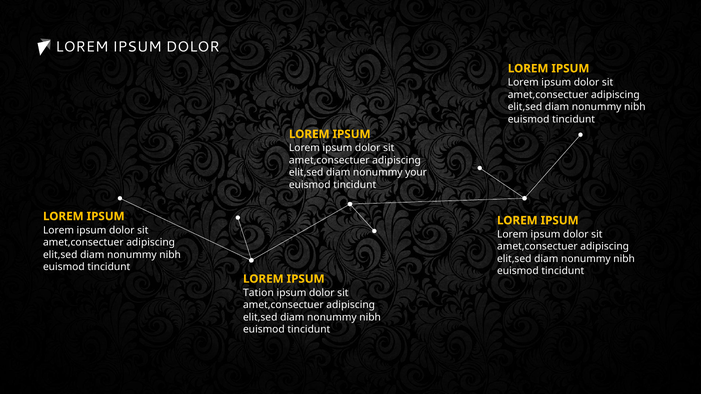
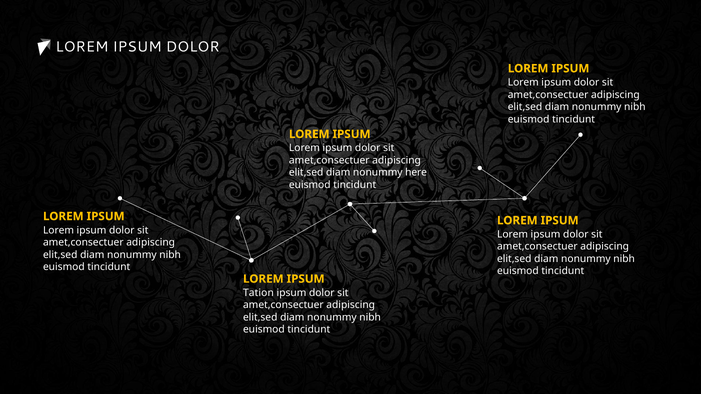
your: your -> here (416, 173)
